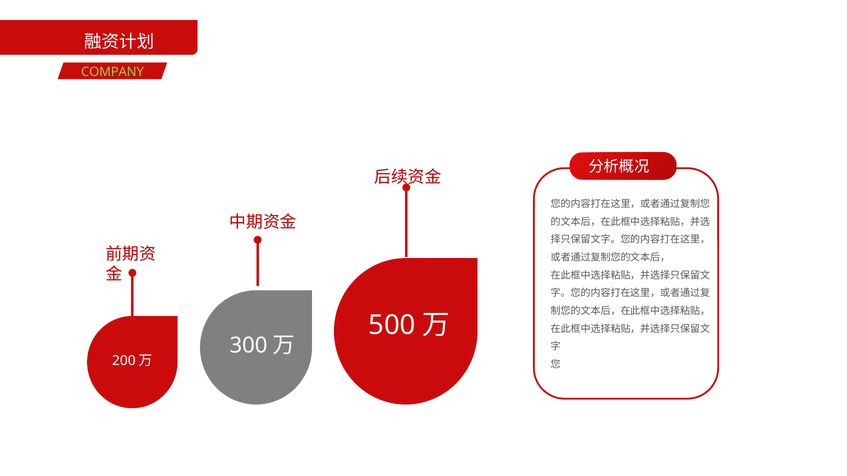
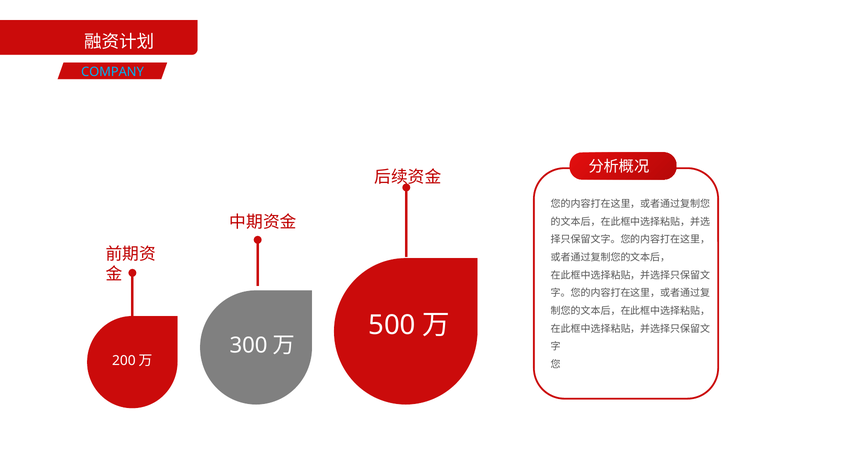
COMPANY colour: light green -> light blue (112, 72)
